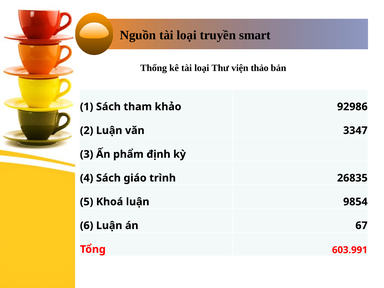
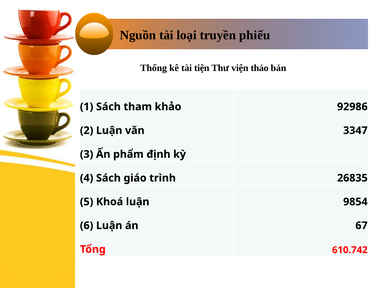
smart: smart -> phiếu (255, 35)
kê tài loại: loại -> tiện (202, 68)
603.991: 603.991 -> 610.742 (350, 250)
